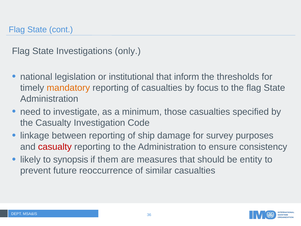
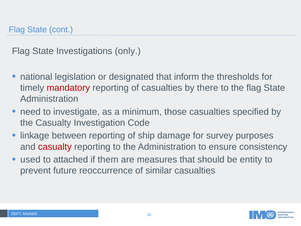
institutional: institutional -> designated (131, 77)
mandatory colour: orange -> red (68, 88)
focus: focus -> there (208, 88)
likely: likely -> used (30, 159)
synopsis: synopsis -> attached (71, 159)
